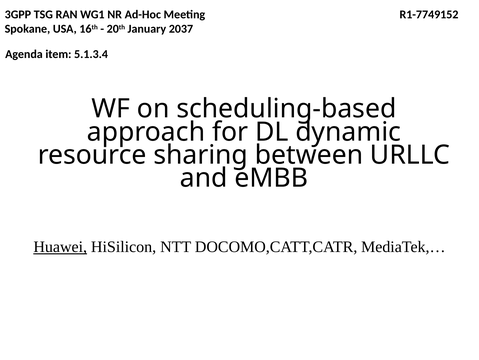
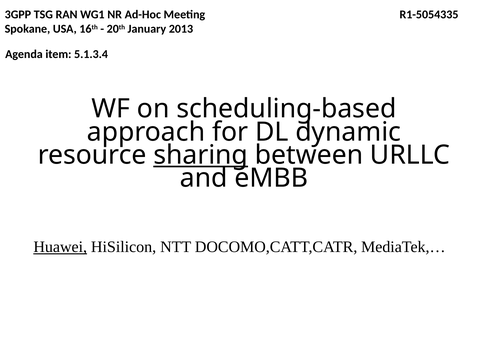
R1-7749152: R1-7749152 -> R1-5054335 (429, 15)
2037: 2037 -> 2013 (181, 29)
sharing underline: none -> present (201, 155)
